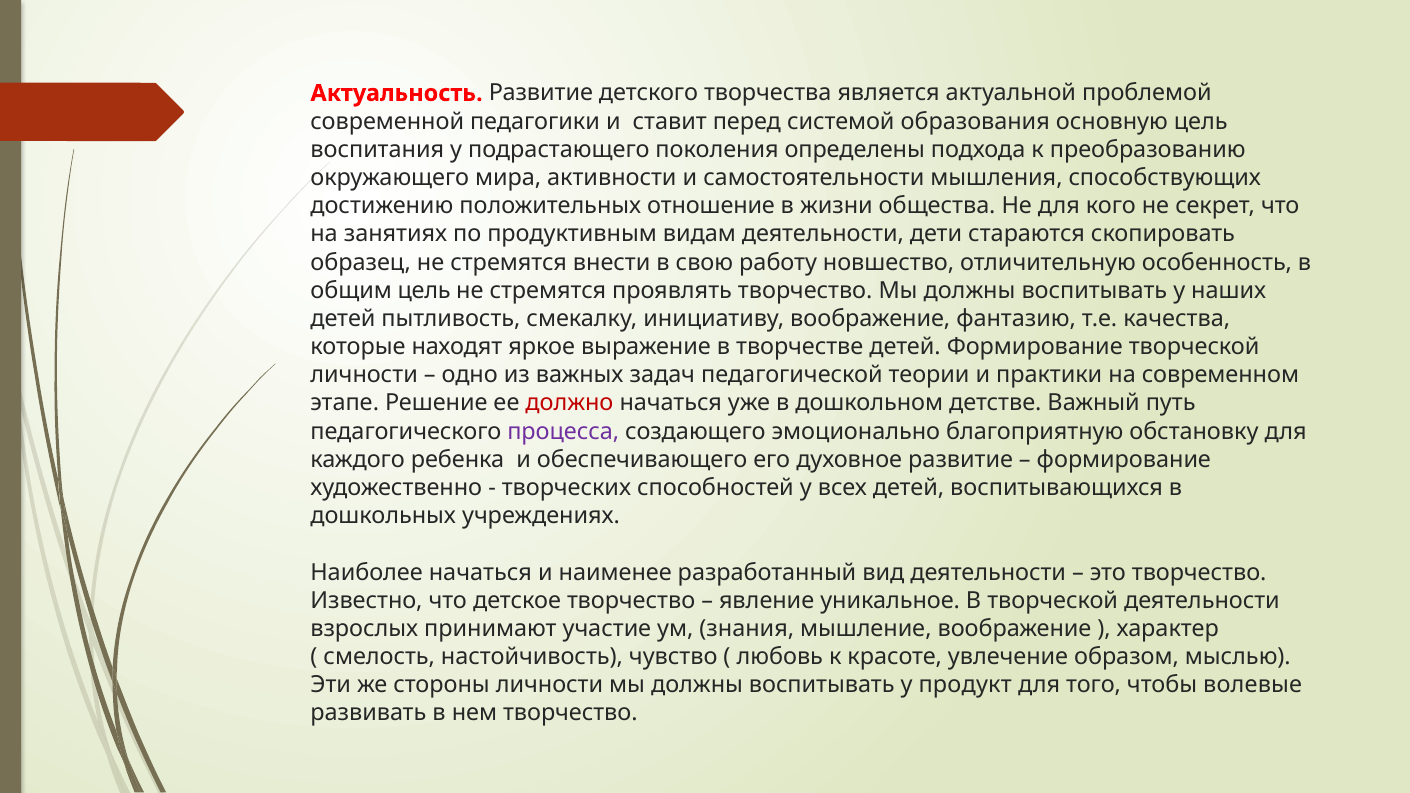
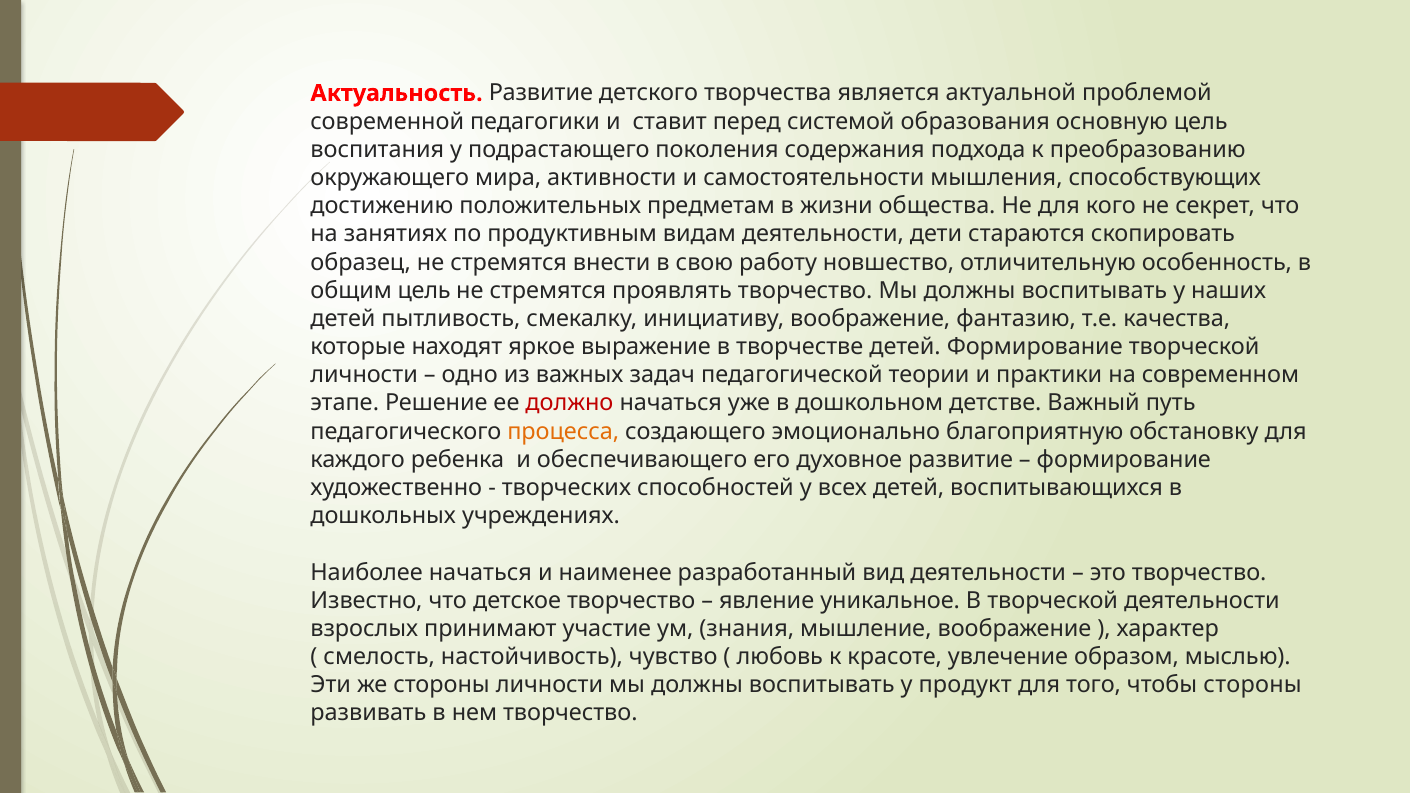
определены: определены -> содержания (855, 150)
отношение: отношение -> предметам (711, 206)
процесса colour: purple -> orange (563, 431)
чтобы волевые: волевые -> стороны (1253, 685)
